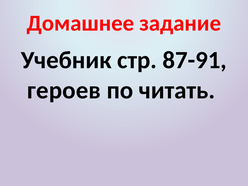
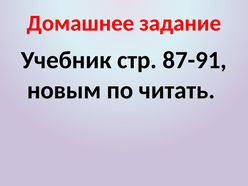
героев: героев -> новым (64, 90)
